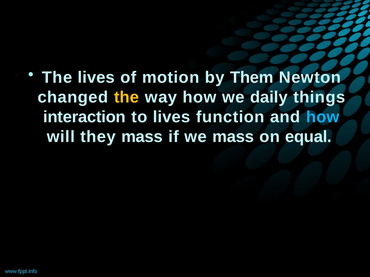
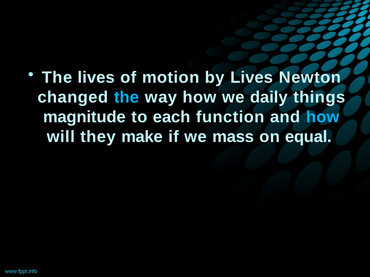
by Them: Them -> Lives (252, 78)
the colour: yellow -> light blue (127, 97)
interaction: interaction -> magnitude (84, 117)
to lives: lives -> each (172, 117)
they mass: mass -> make (142, 137)
